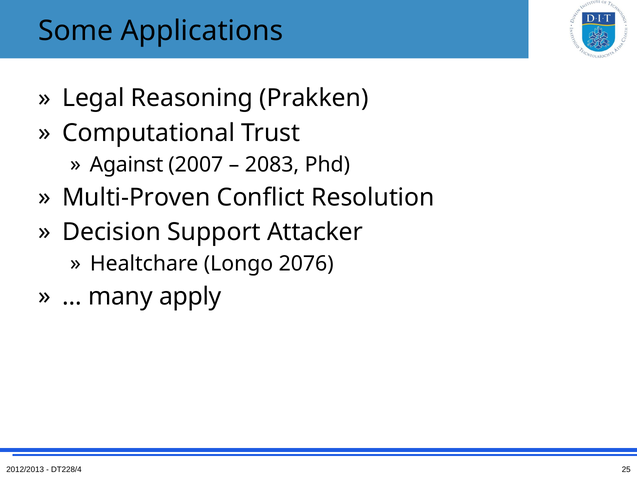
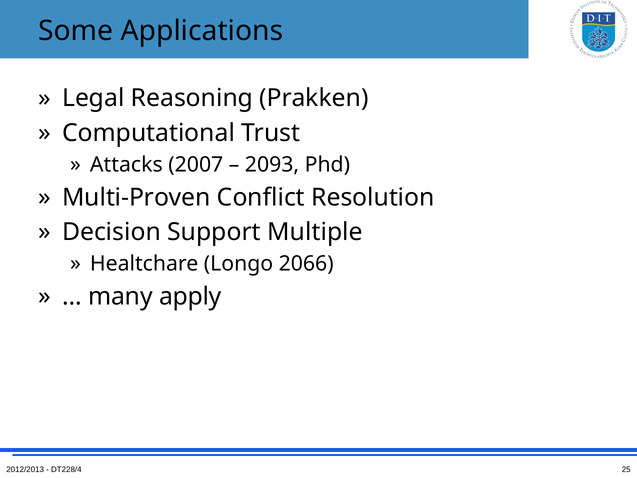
Against: Against -> Attacks (126, 164)
2083: 2083 -> 2093 (272, 164)
Attacker: Attacker -> Multiple (315, 232)
2076: 2076 -> 2066 (306, 264)
